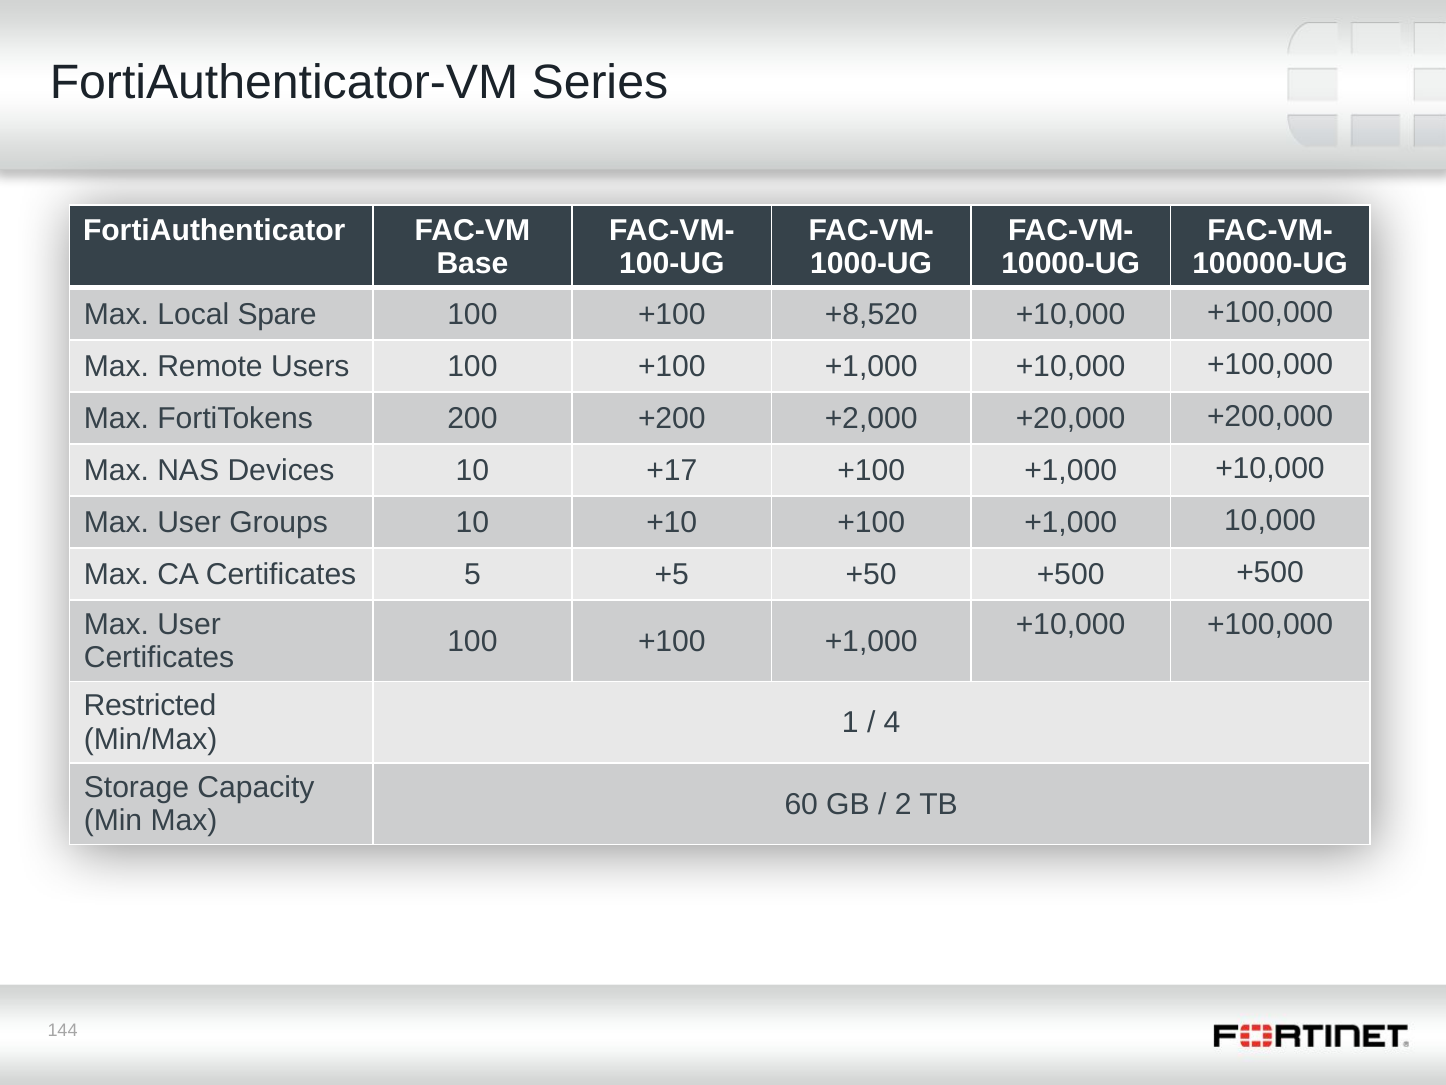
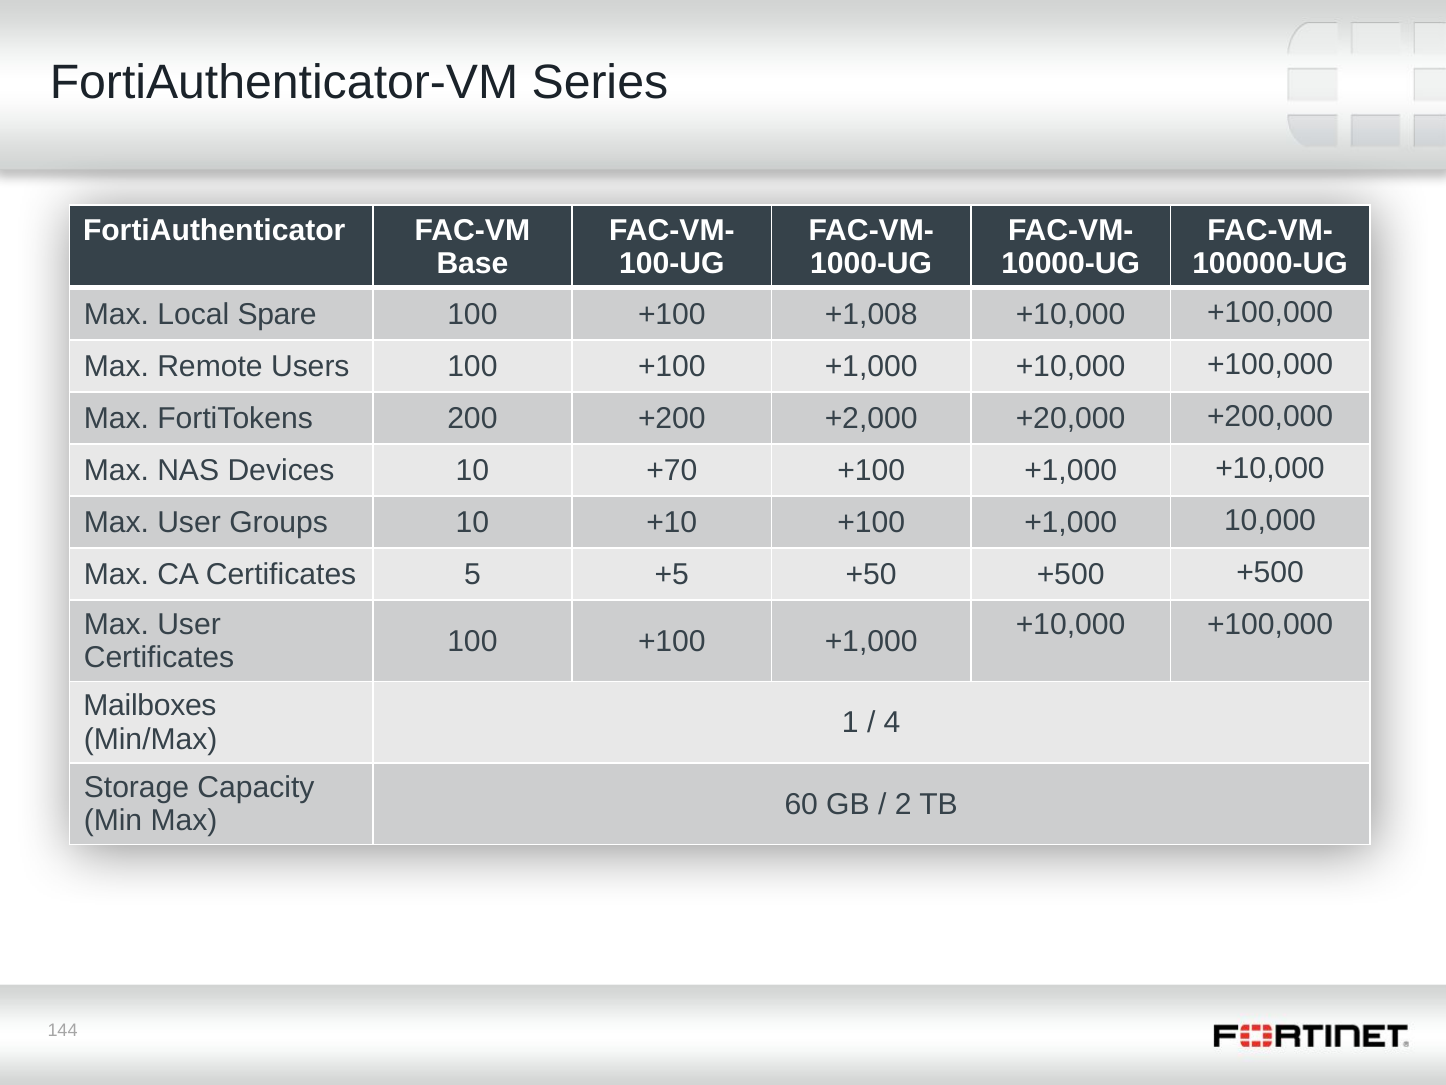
+8,520: +8,520 -> +1,008 (871, 314)
+17: +17 -> +70 (672, 470)
Restricted: Restricted -> Mailboxes (150, 706)
